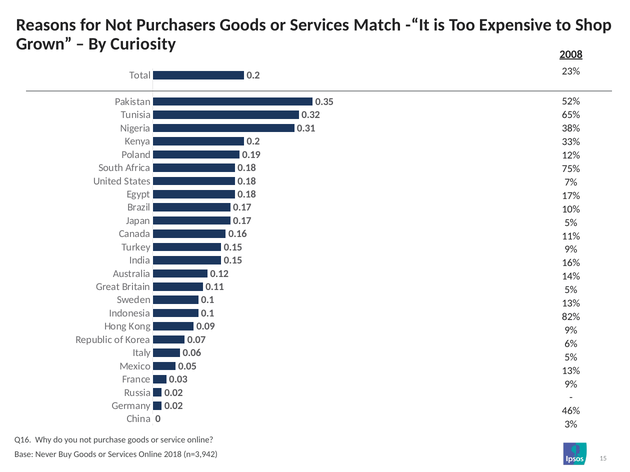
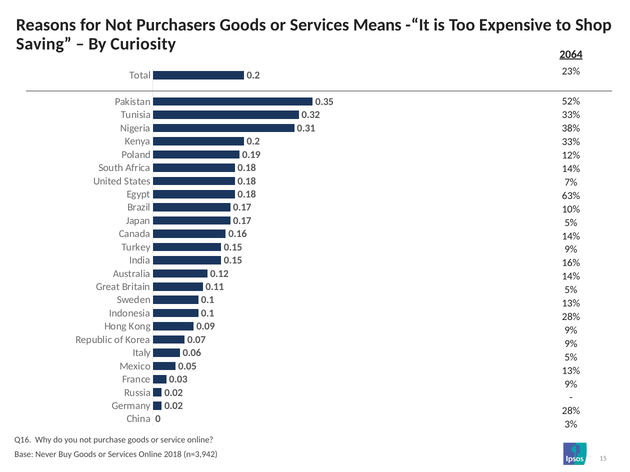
Match: Match -> Means (377, 25)
Grown: Grown -> Saving (44, 44)
2008: 2008 -> 2064 (571, 54)
65%: 65% -> 33% (571, 115)
75%: 75% -> 14% (571, 169)
17%: 17% -> 63% (571, 196)
11%: 11% -> 14% (571, 236)
82%: 82% -> 28% (571, 317)
6%: 6% -> 9% (571, 344)
46%: 46% -> 28% (571, 411)
